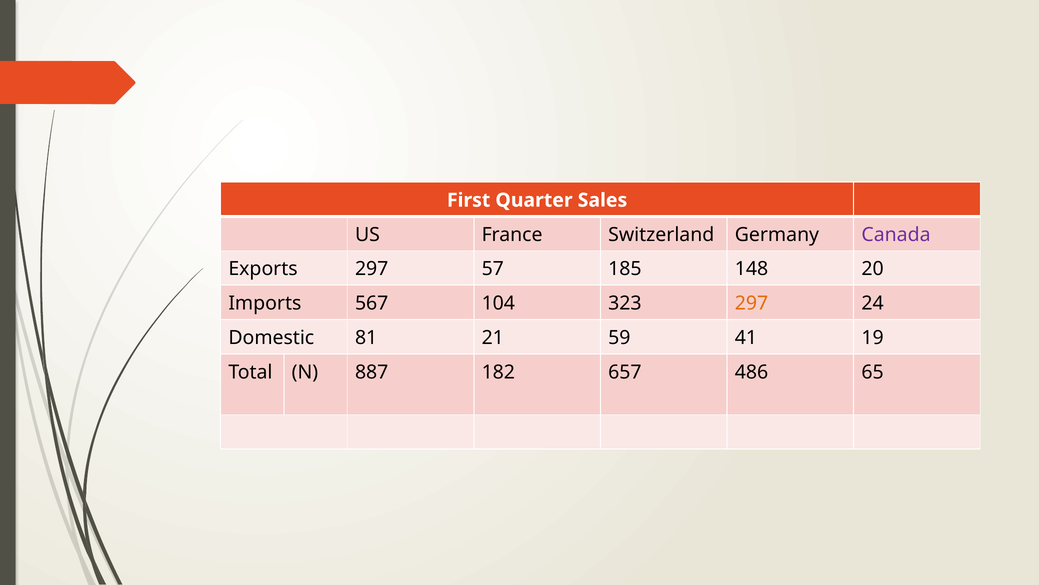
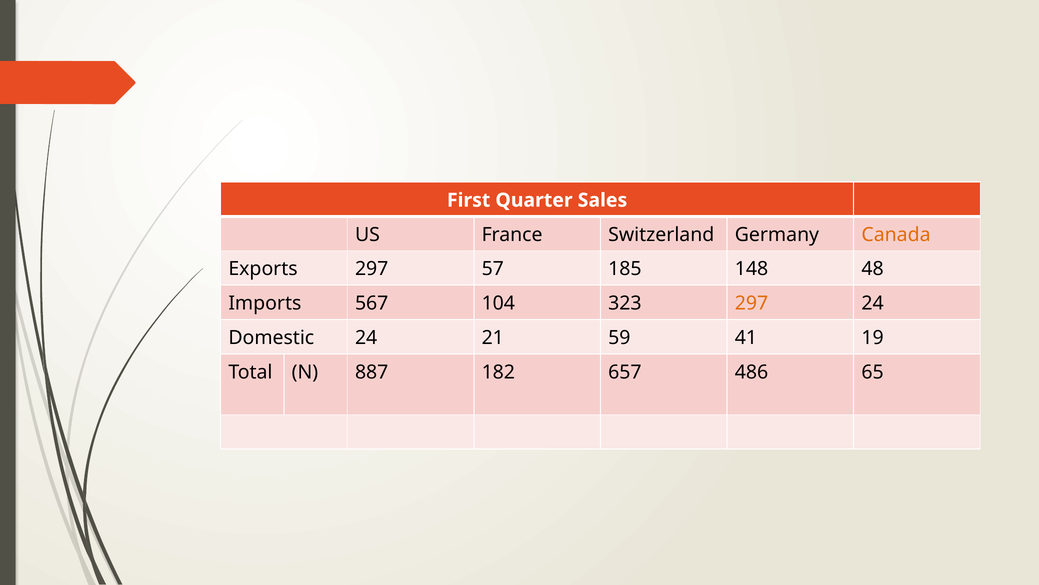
Canada colour: purple -> orange (896, 234)
20: 20 -> 48 (873, 269)
Domestic 81: 81 -> 24 (366, 337)
